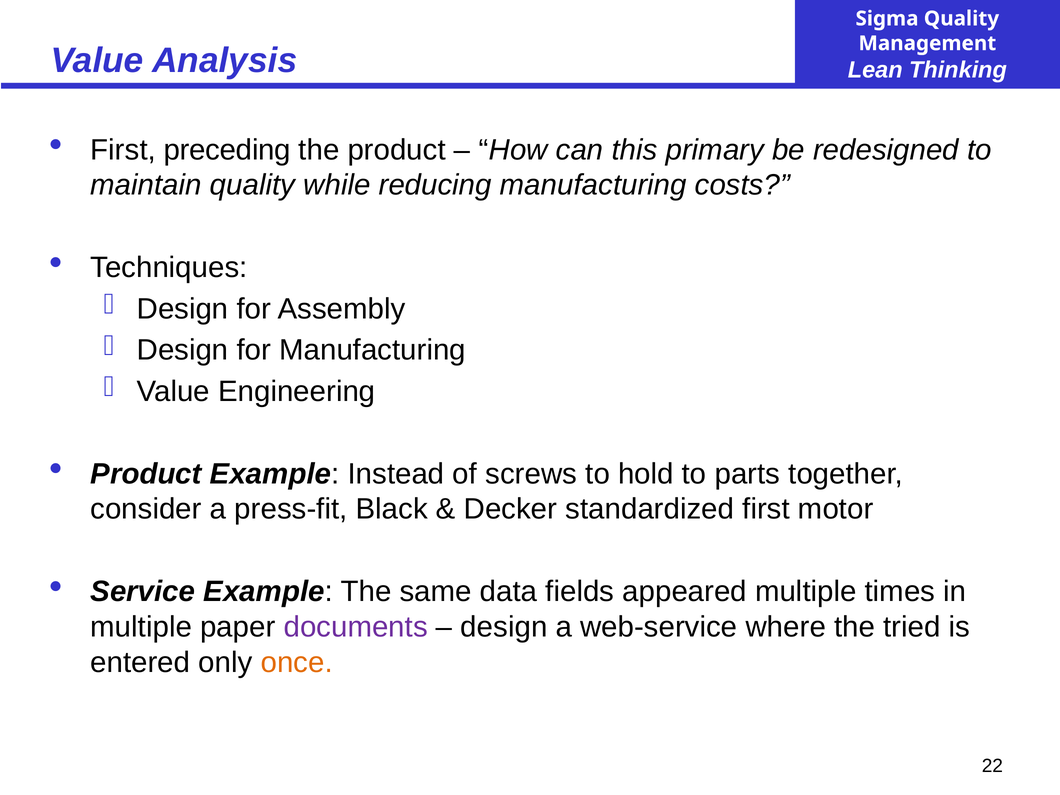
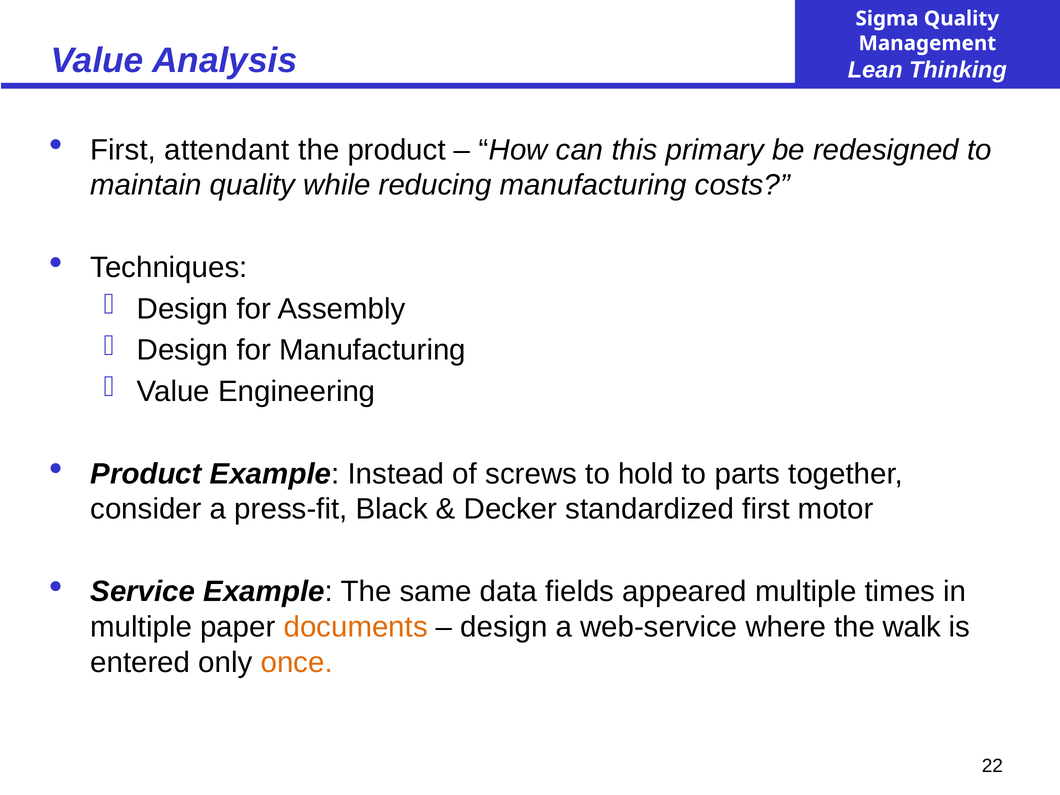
preceding: preceding -> attendant (227, 150)
documents colour: purple -> orange (356, 627)
tried: tried -> walk (912, 627)
